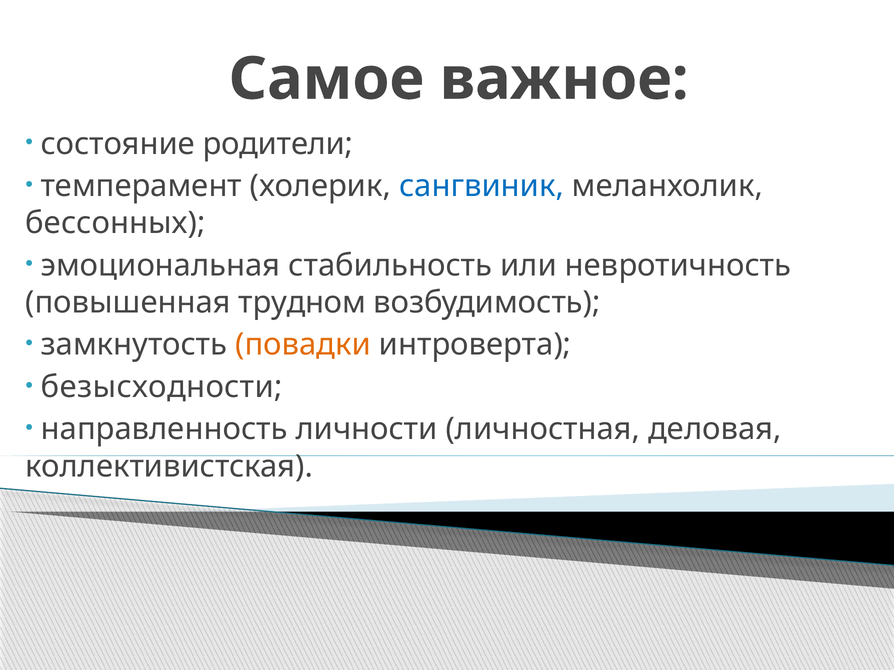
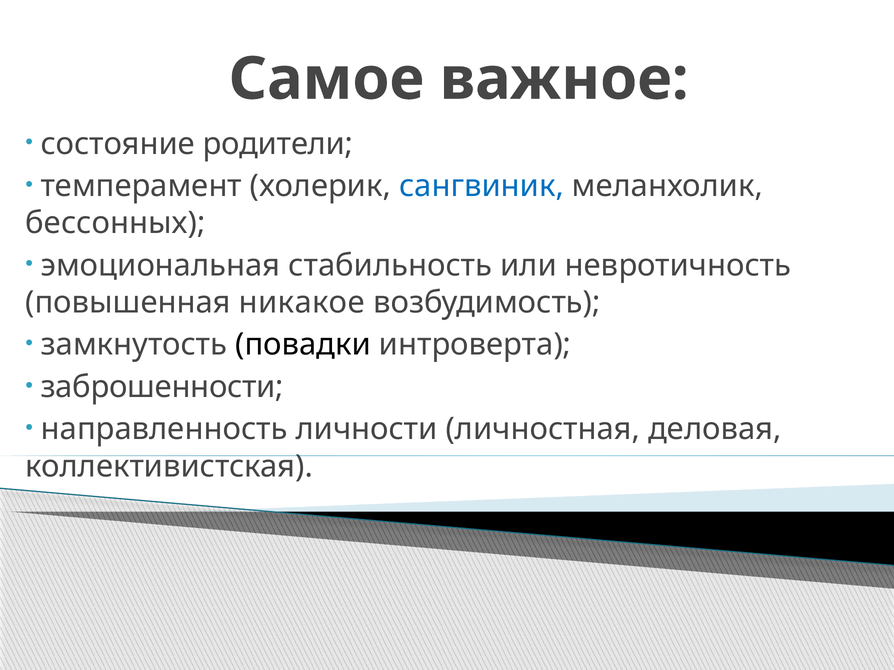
трудном: трудном -> никакое (302, 303)
повадки colour: orange -> black (303, 345)
безысходности: безысходности -> заброшенности (162, 387)
